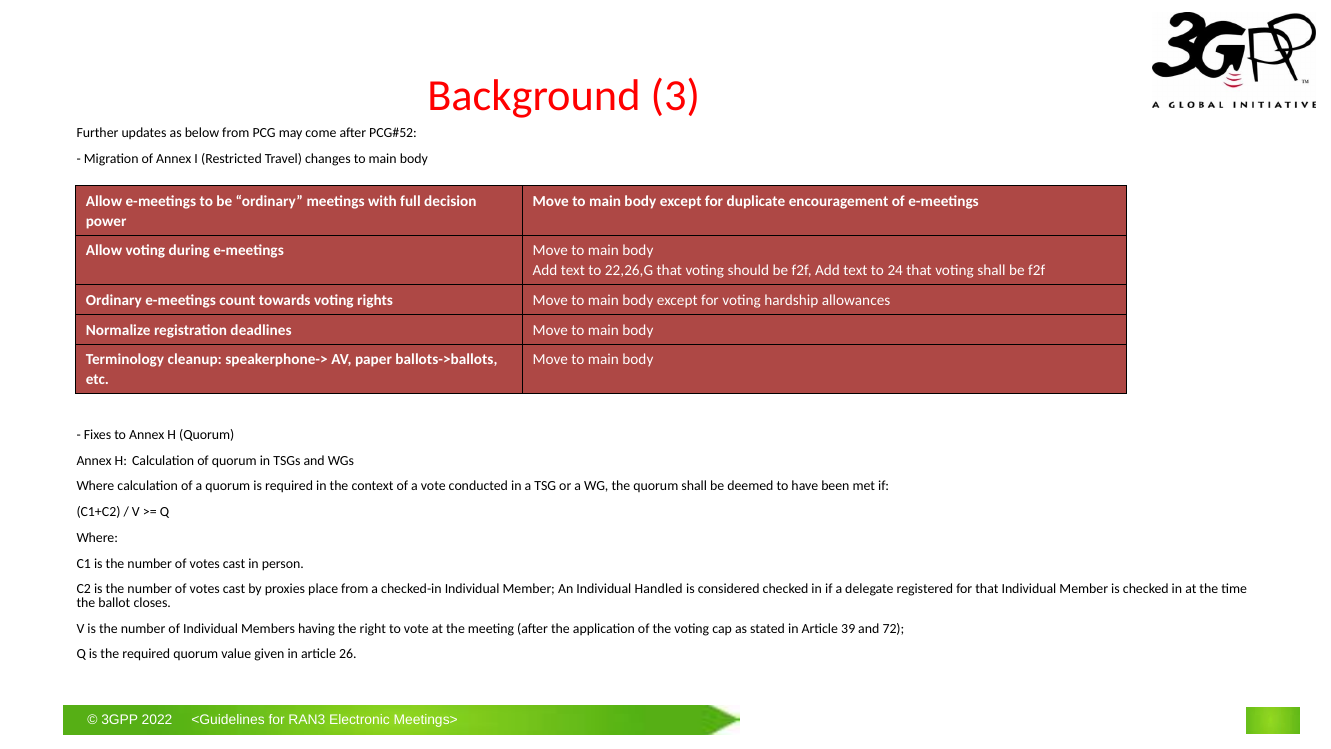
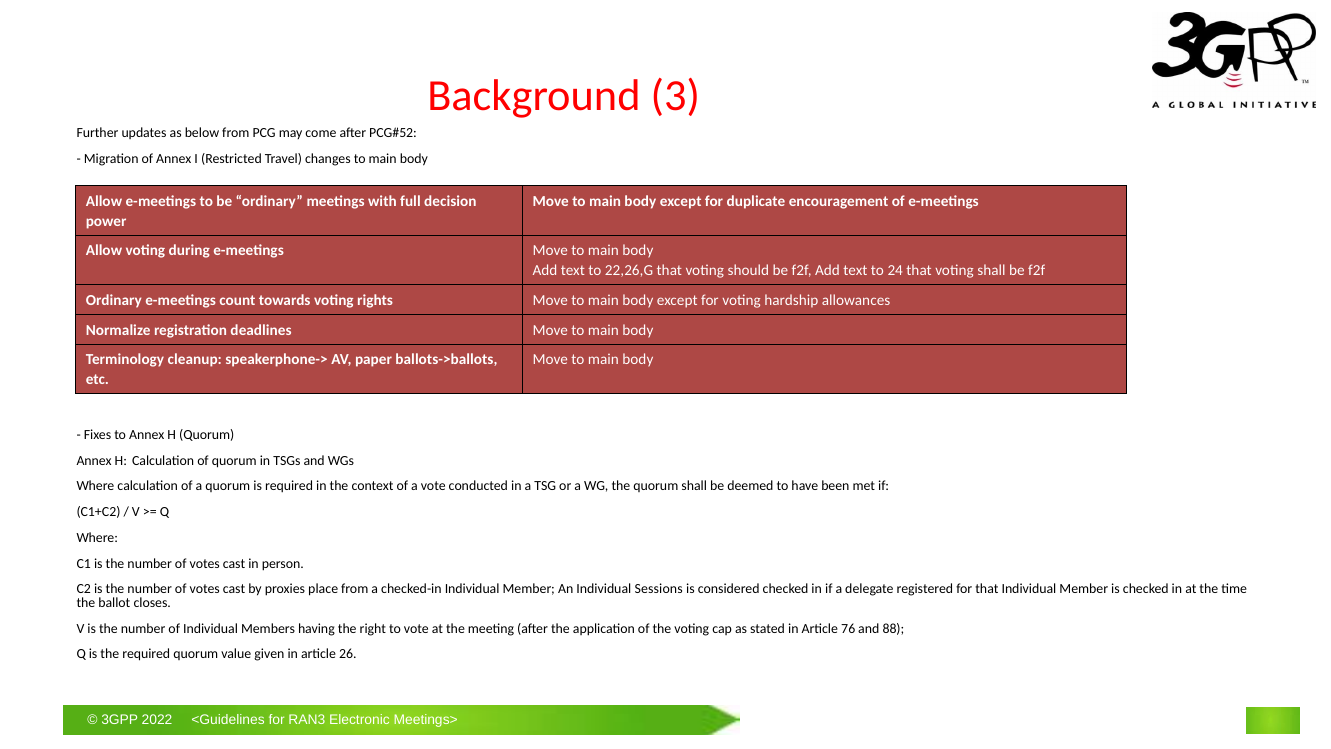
Handled: Handled -> Sessions (659, 589)
39: 39 -> 76 (848, 628)
72: 72 -> 88 (893, 628)
